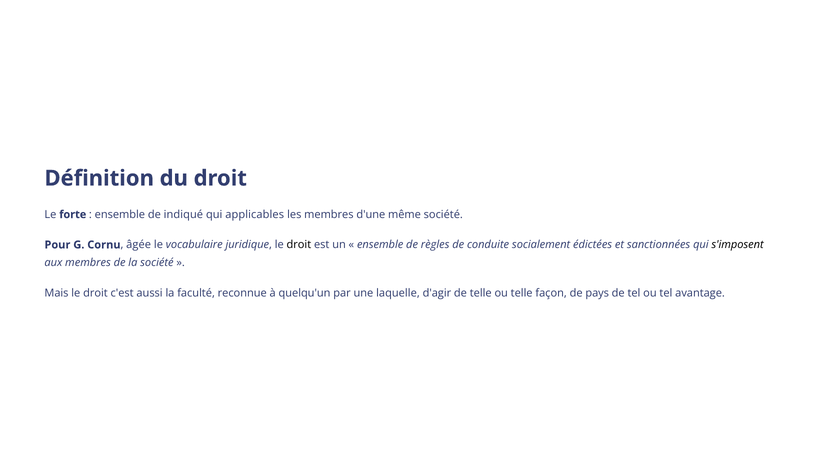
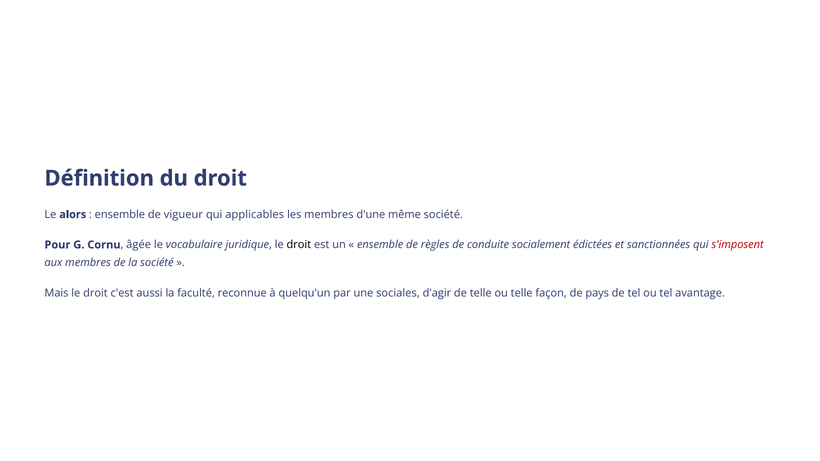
forte: forte -> alors (73, 215)
indiqué: indiqué -> vigueur (183, 215)
s'imposent colour: black -> red (738, 245)
laquelle: laquelle -> sociales (398, 293)
